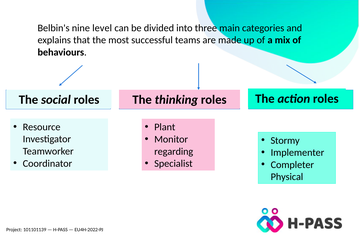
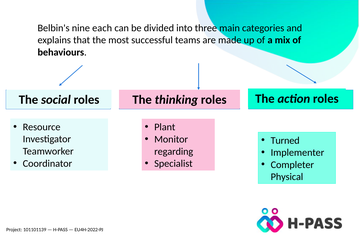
level: level -> each (102, 28)
Stormy: Stormy -> Turned (285, 141)
